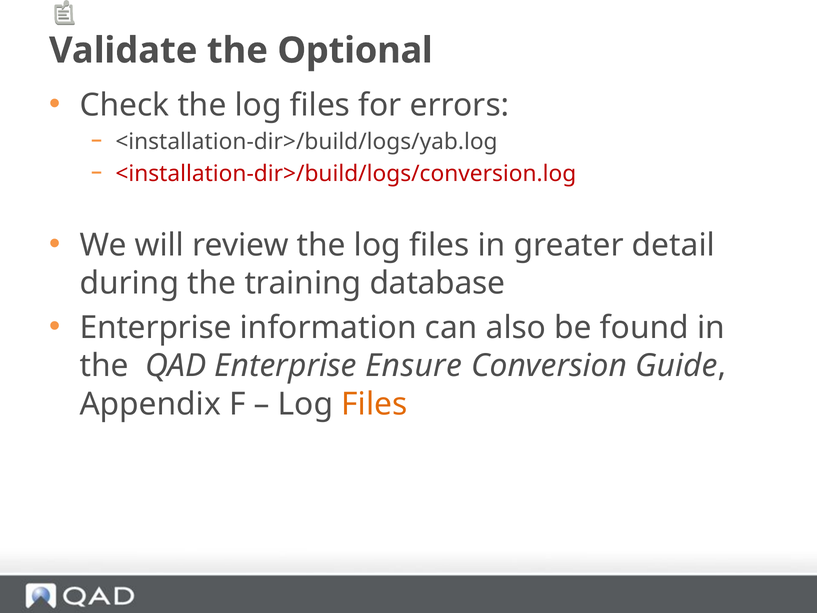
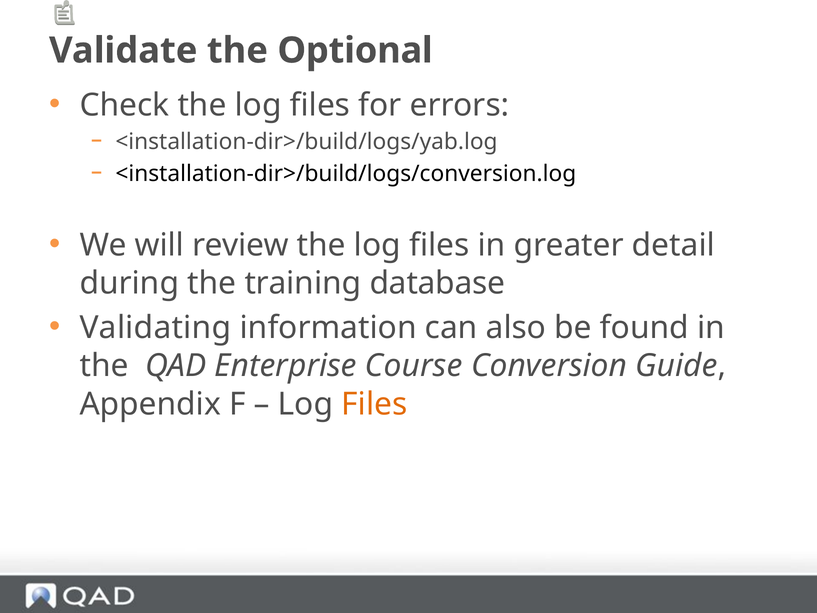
<installation-dir>/build/logs/conversion.log colour: red -> black (346, 173)
Enterprise: Enterprise -> Validating (155, 328)
Ensure: Ensure -> Course (414, 366)
